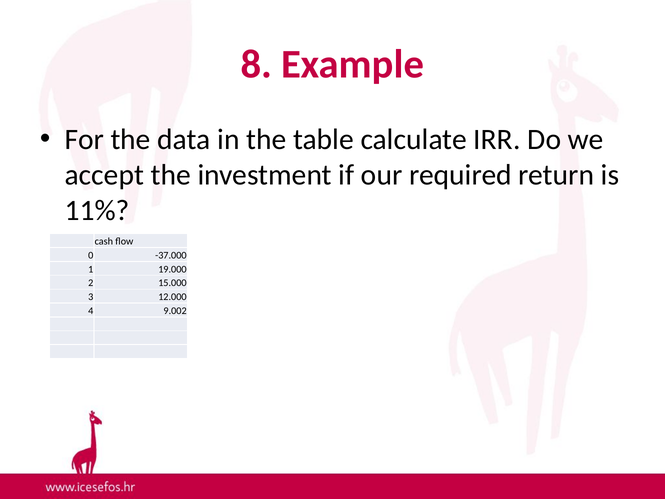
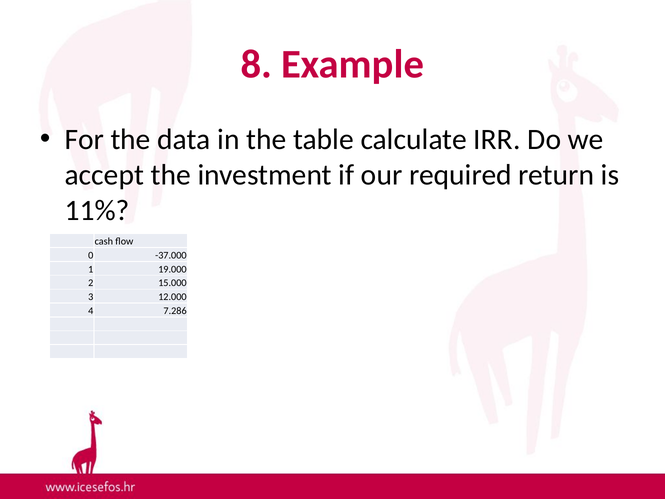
9.002: 9.002 -> 7.286 (175, 311)
